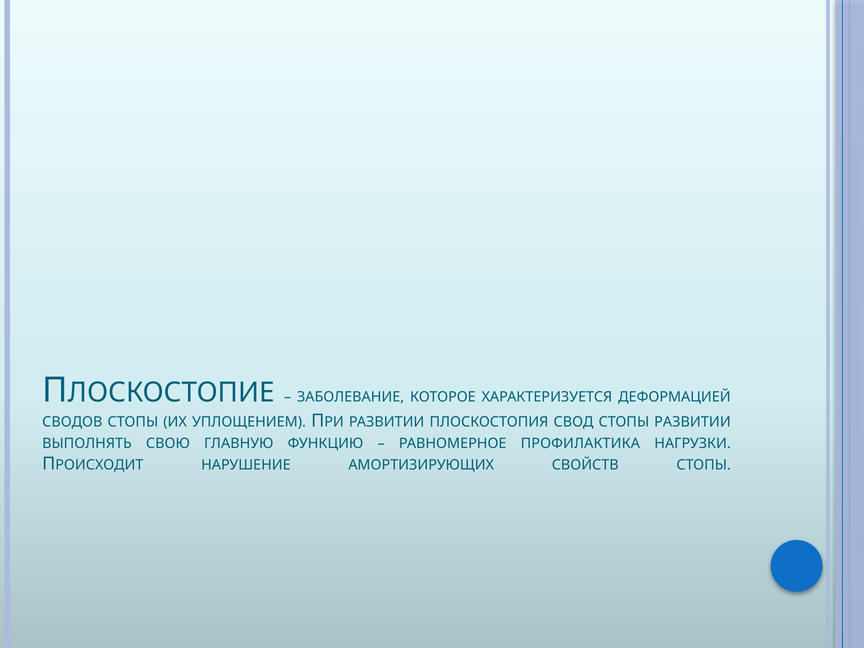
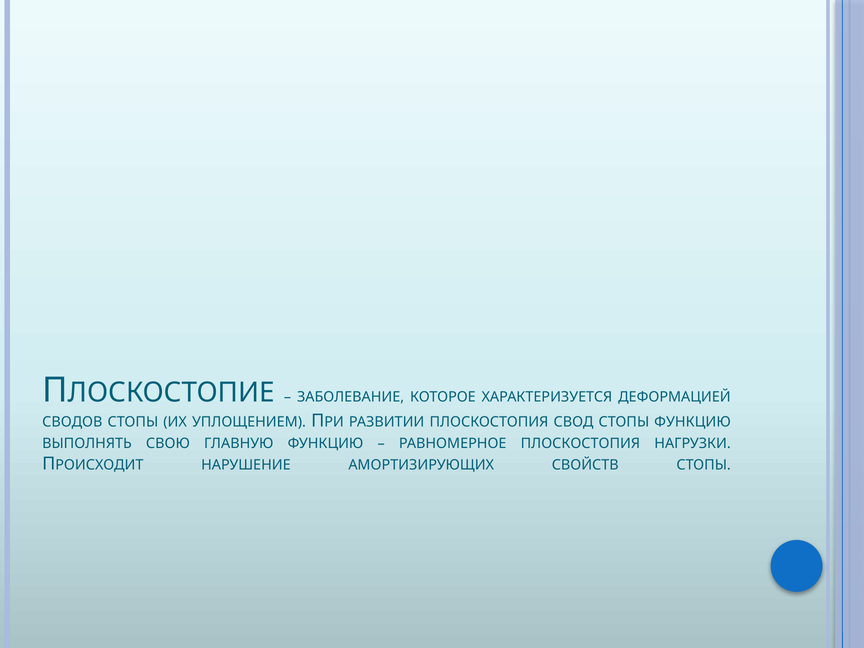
СТОПЫ РАЗВИТИИ: РАЗВИТИИ -> ФУНКЦИЮ (693, 422)
РАВНОМЕРНОЕ ПРОФИЛАКТИКА: ПРОФИЛАКТИКА -> ПЛОСКОСТОПИЯ (580, 444)
